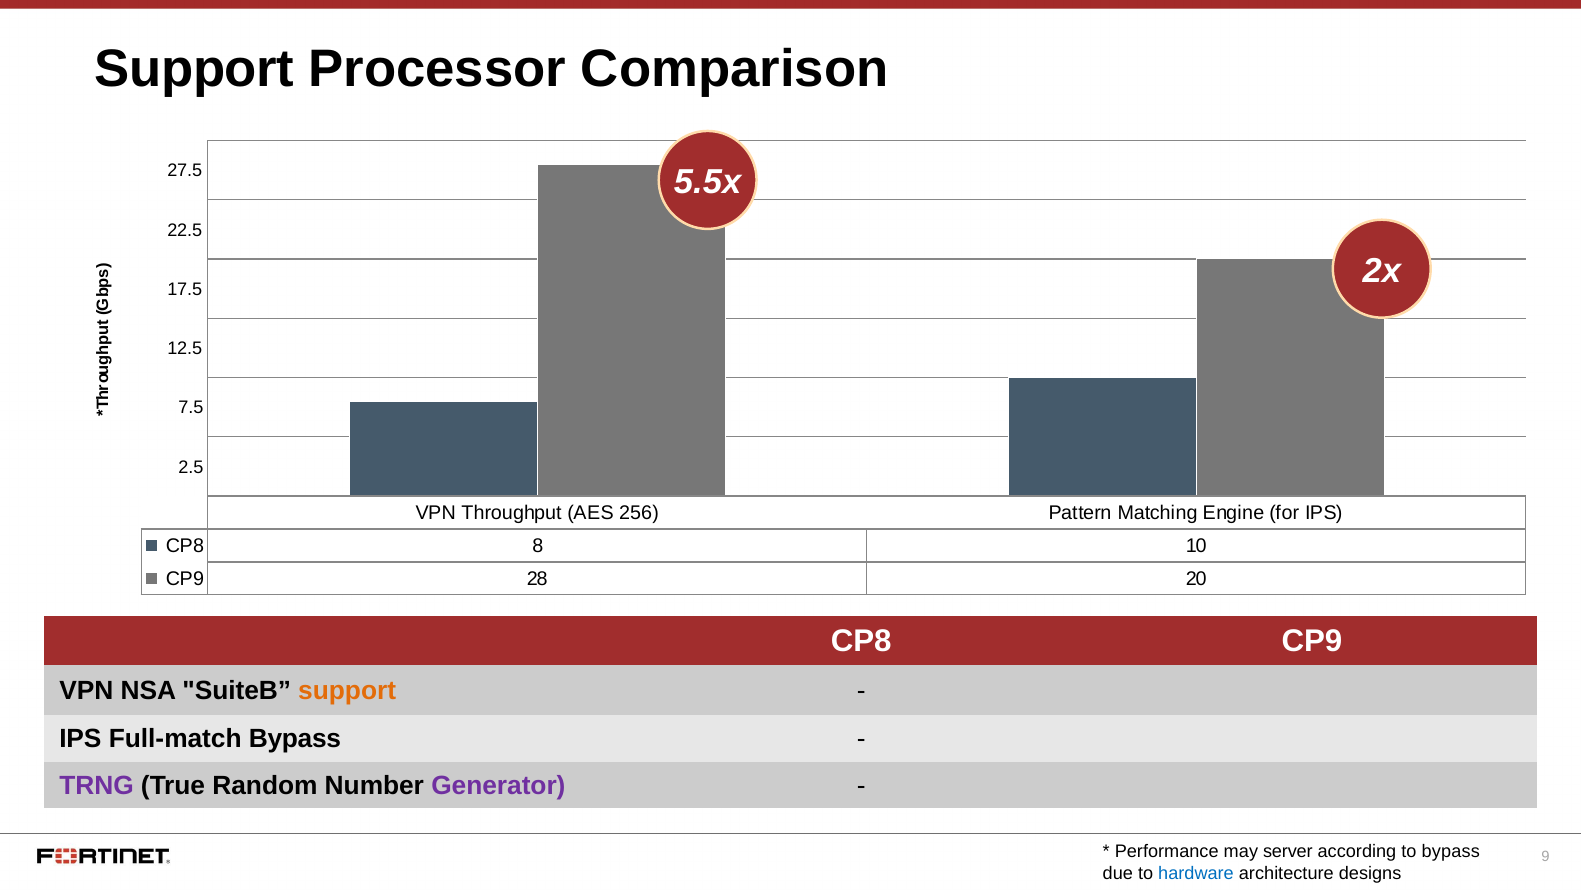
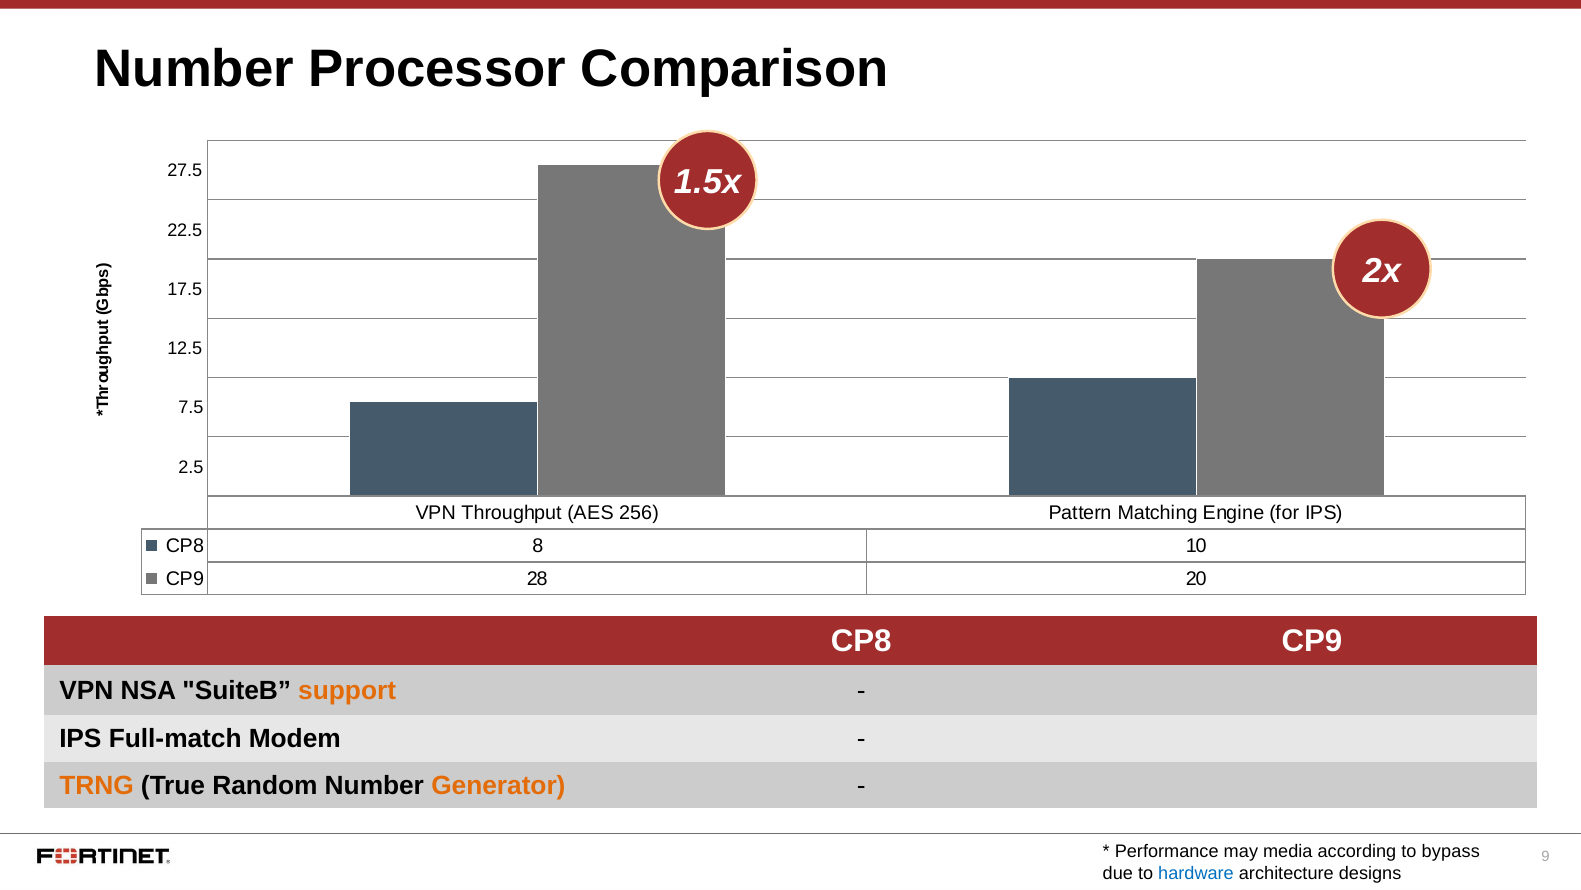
Support: Support -> Number (194, 69)
5.5x: 5.5x -> 1.5x (708, 182)
Full-match Bypass: Bypass -> Modem (295, 738)
TRNG colour: purple -> orange (97, 785)
Generator colour: purple -> orange (498, 785)
server: server -> media (1288, 851)
